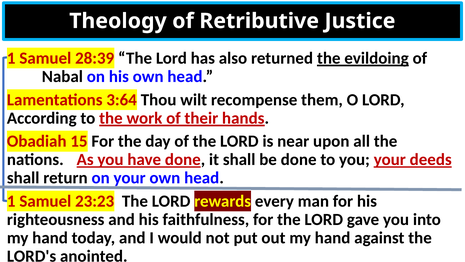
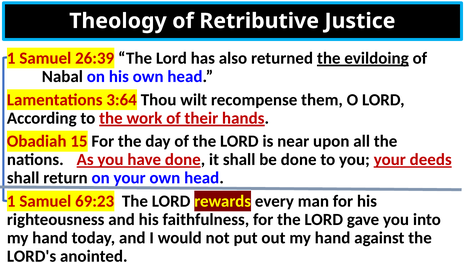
28:39: 28:39 -> 26:39 (95, 58)
23:23: 23:23 -> 69:23 (95, 201)
